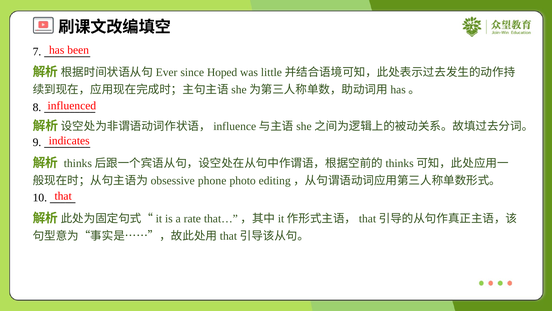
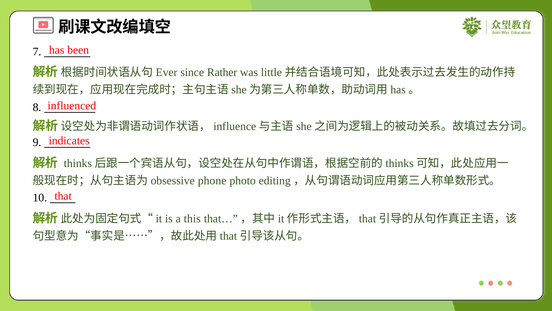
Hoped: Hoped -> Rather (222, 72)
rate: rate -> this (192, 218)
